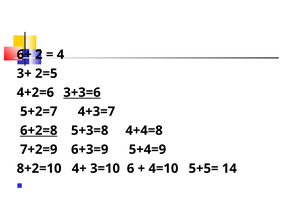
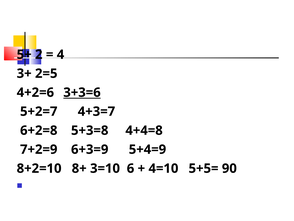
6+: 6+ -> 5+ (24, 54)
6+2=8 underline: present -> none (39, 130)
4+: 4+ -> 8+ (79, 168)
14: 14 -> 90 (229, 168)
